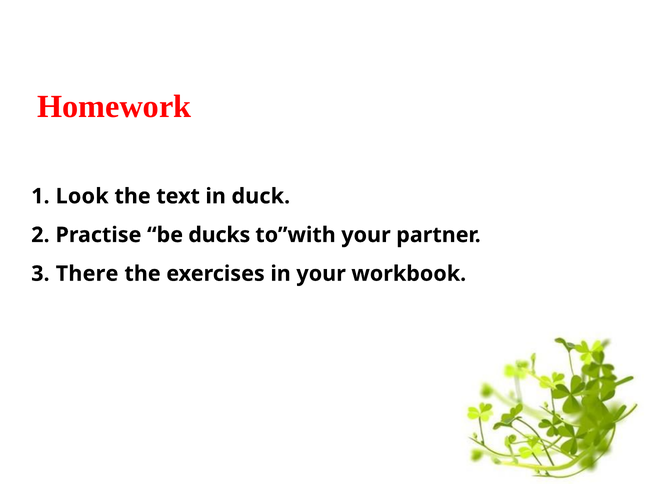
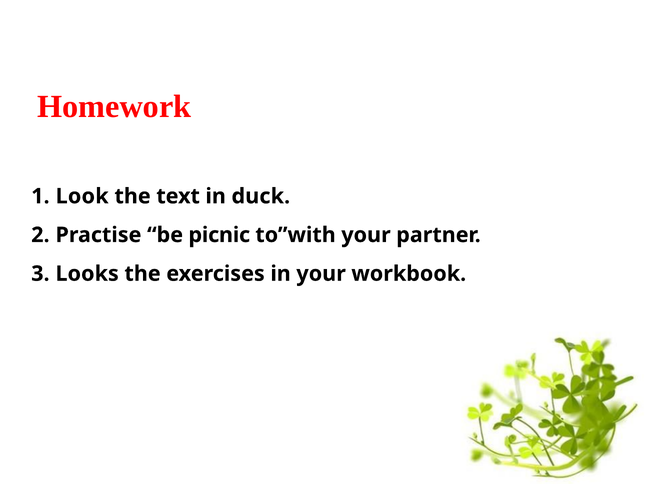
ducks: ducks -> picnic (219, 235)
There: There -> Looks (87, 274)
